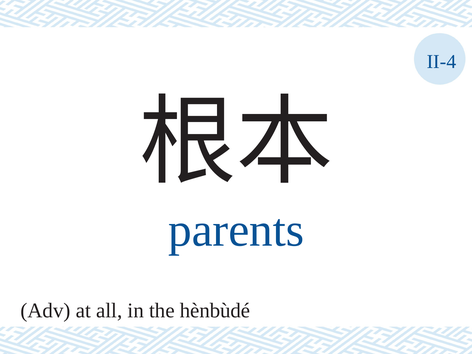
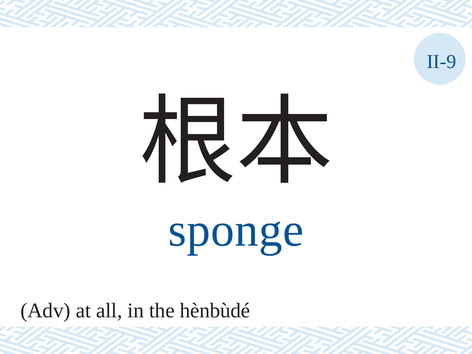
II-4: II-4 -> II-9 (442, 62)
parents: parents -> sponge (236, 230)
